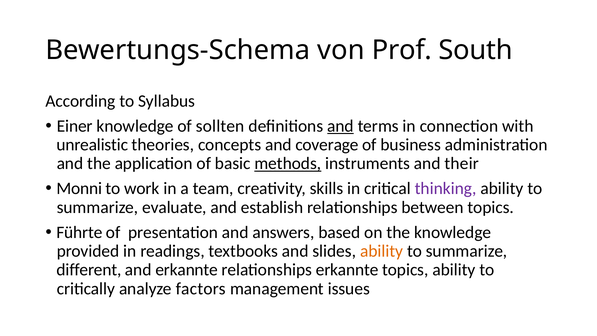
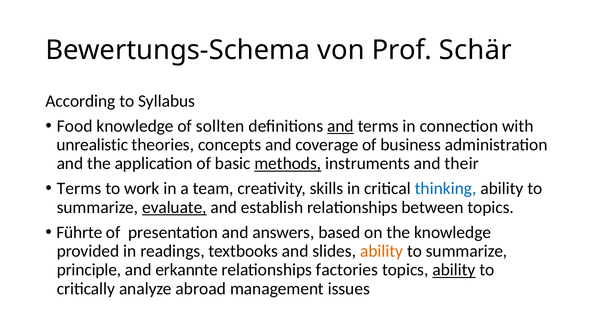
South: South -> Schär (475, 50)
Einer: Einer -> Food (75, 126)
Monni: Monni -> Terms (79, 188)
thinking colour: purple -> blue (446, 188)
evaluate underline: none -> present (174, 207)
different: different -> principle (89, 270)
relationships erkannte: erkannte -> factories (347, 270)
ability underline: none -> present (454, 270)
factors: factors -> abroad (201, 289)
